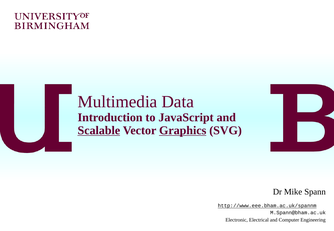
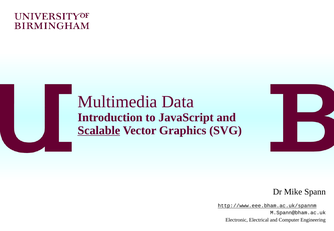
Graphics underline: present -> none (183, 130)
